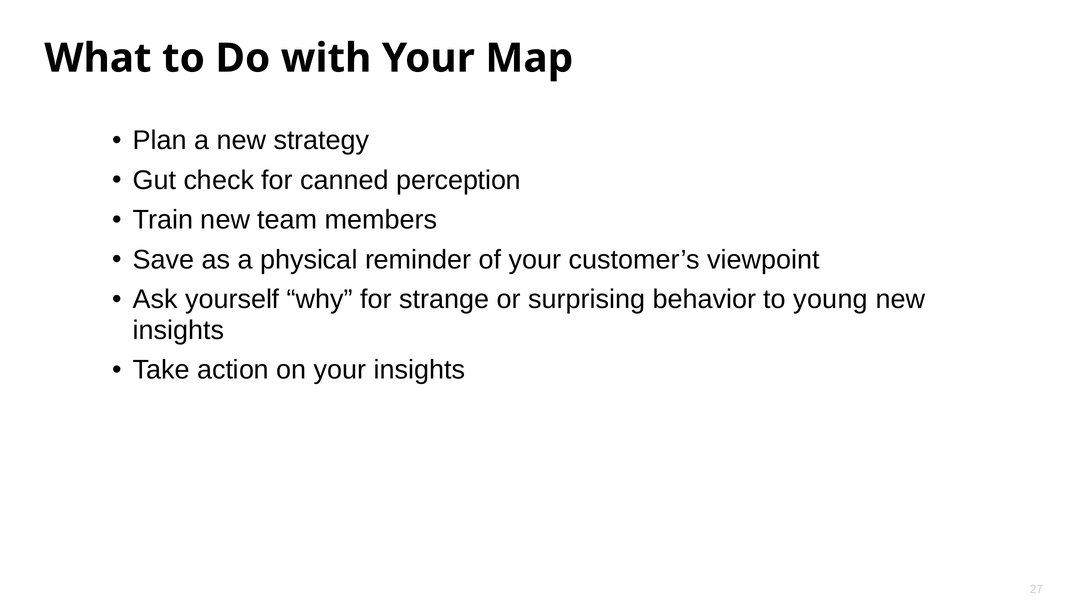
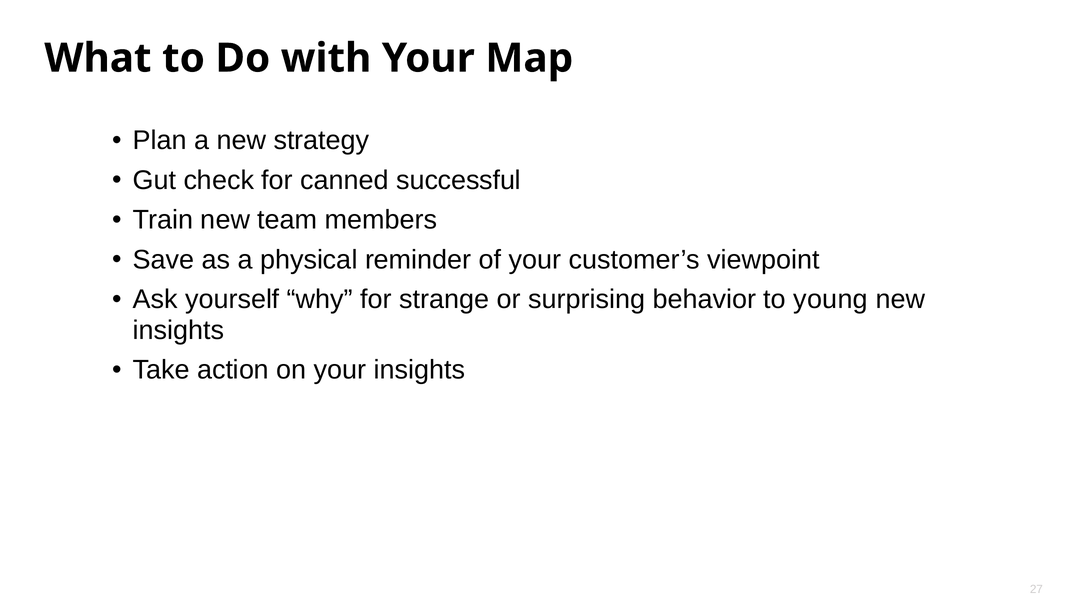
perception: perception -> successful (459, 180)
